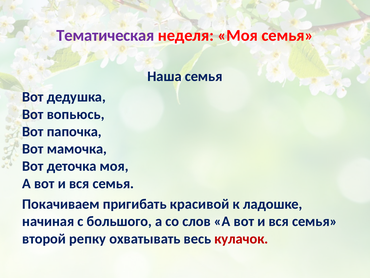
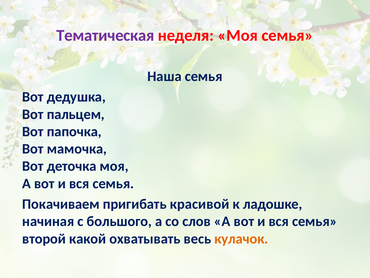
вопьюсь: вопьюсь -> пальцем (76, 114)
репку: репку -> какой (88, 238)
кулачок colour: red -> orange (241, 238)
